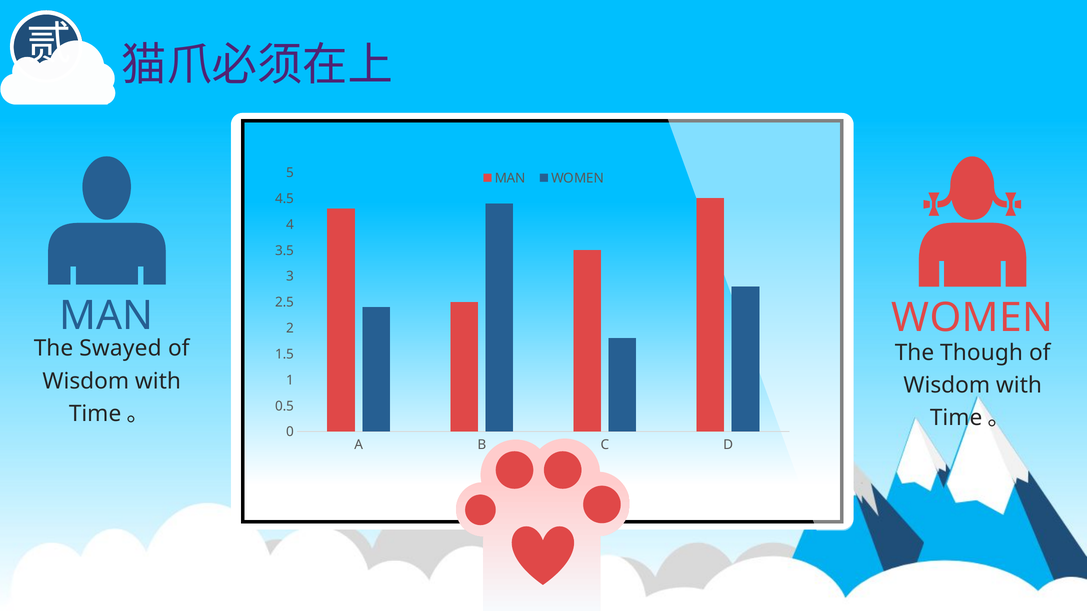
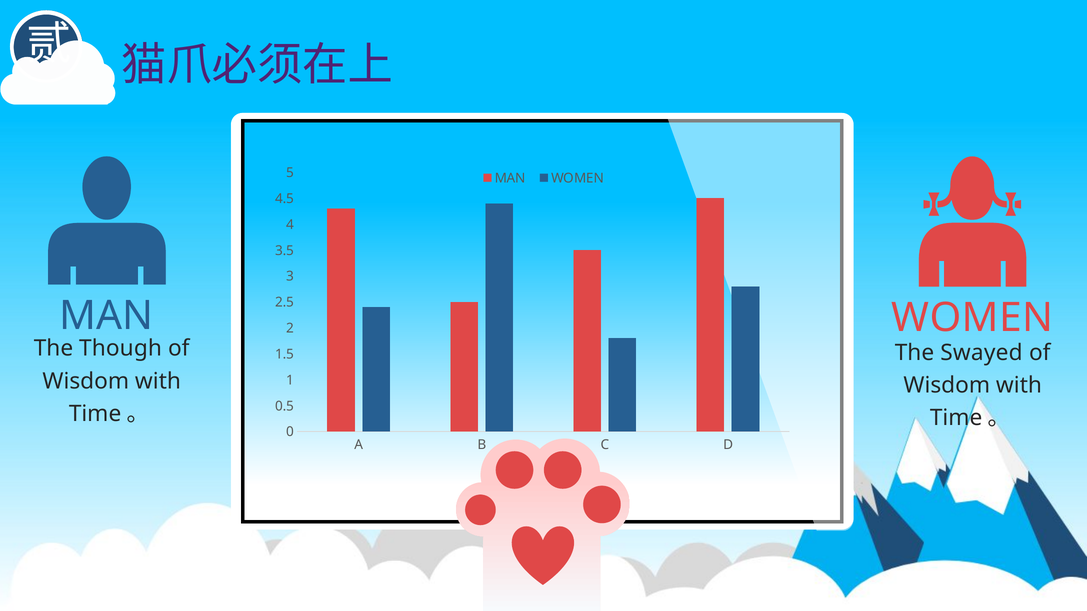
Swayed: Swayed -> Though (120, 349)
Though: Though -> Swayed (981, 353)
